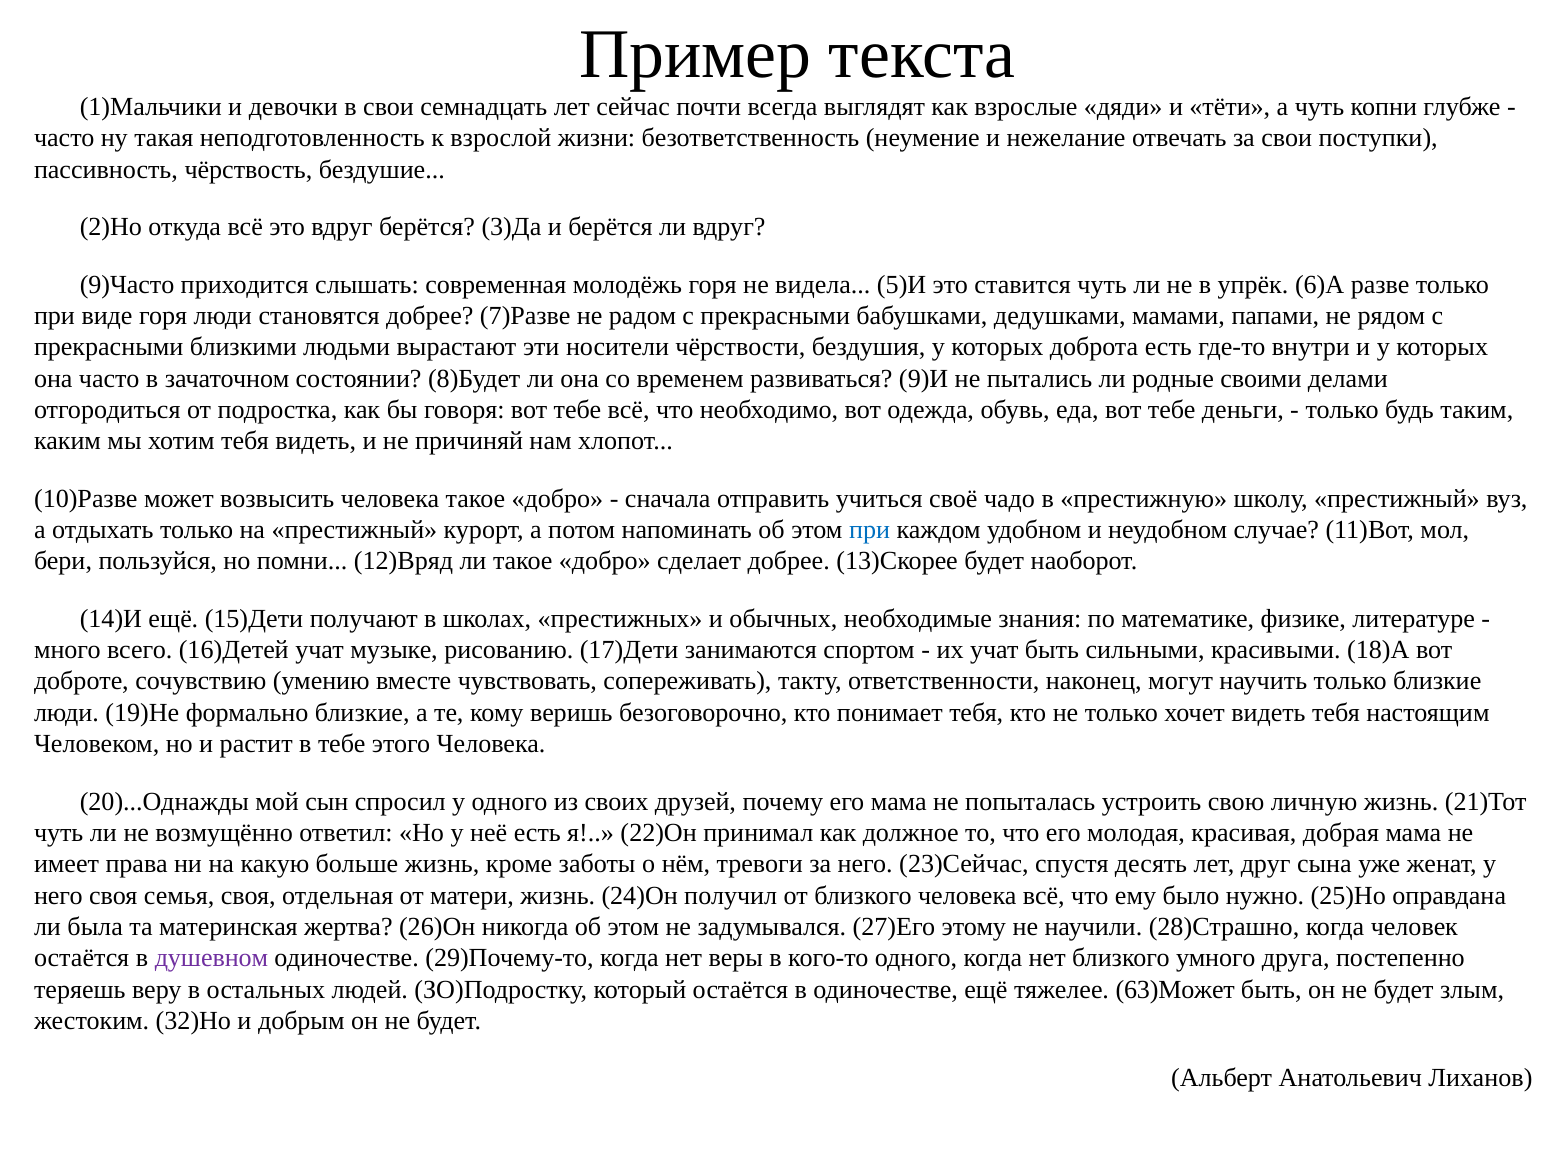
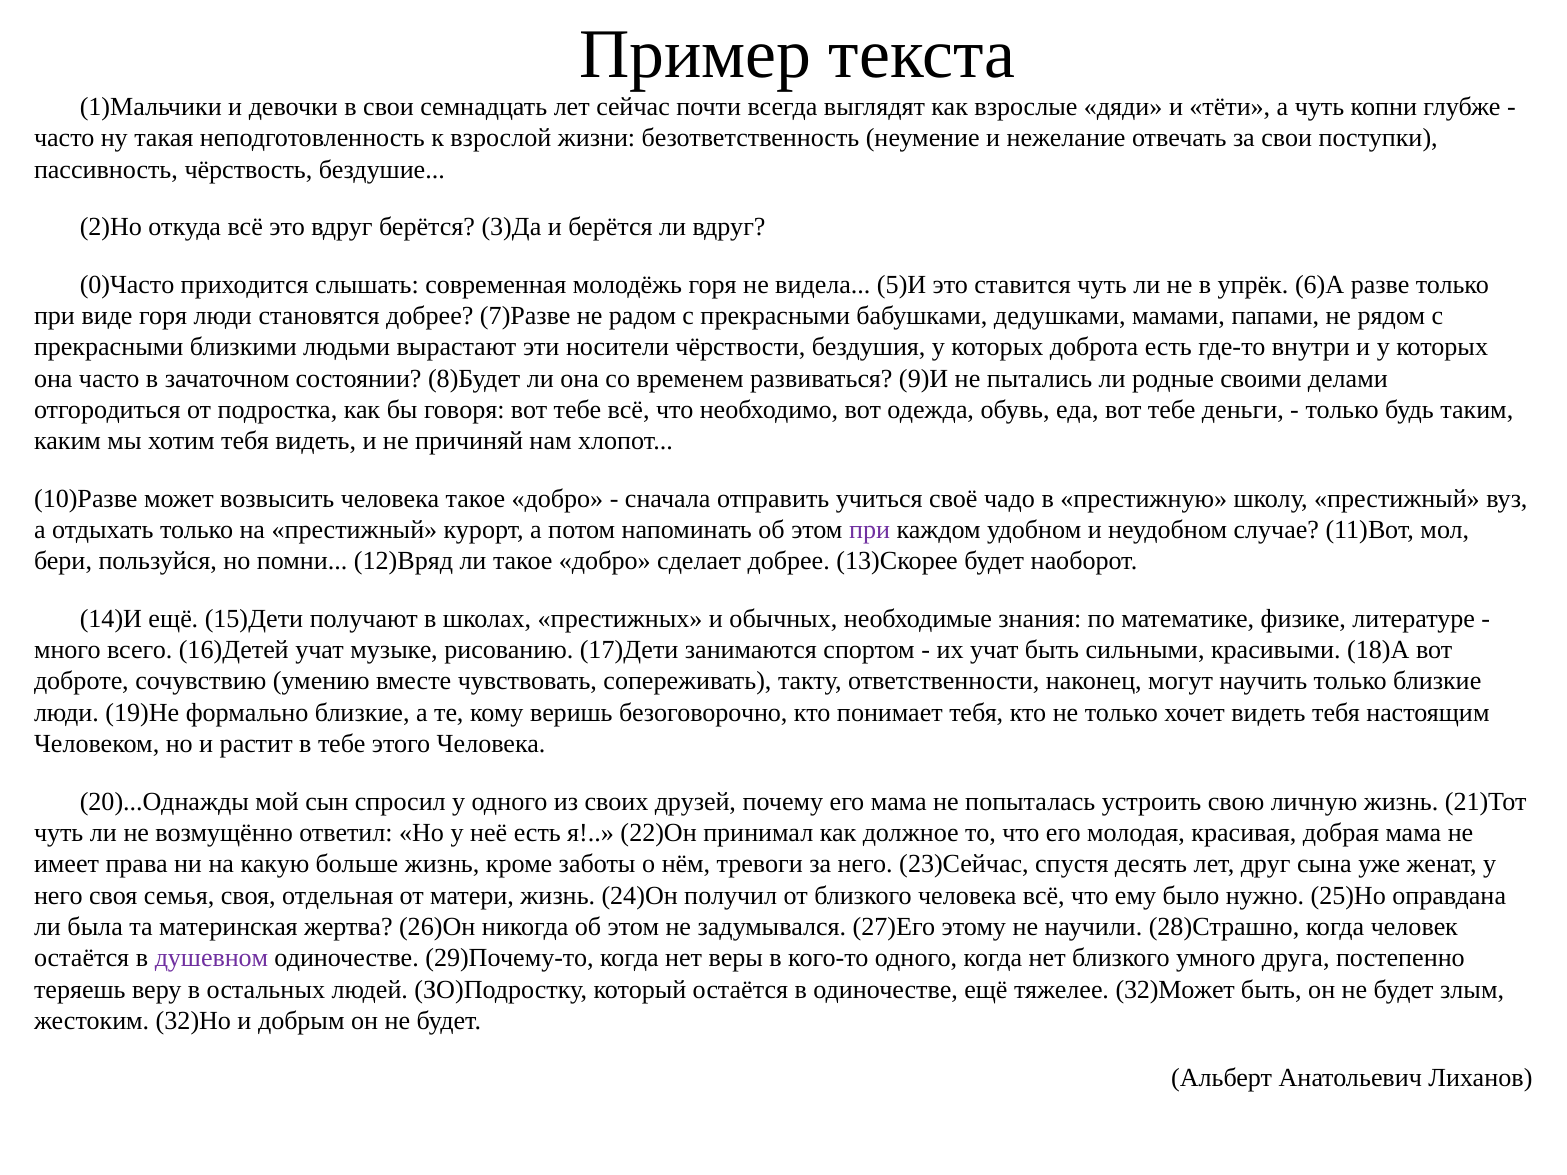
9)Часто: 9)Часто -> 0)Часто (127, 285)
при colour: blue -> purple (870, 530)
63)Может: 63)Может -> 32)Может (1175, 990)
